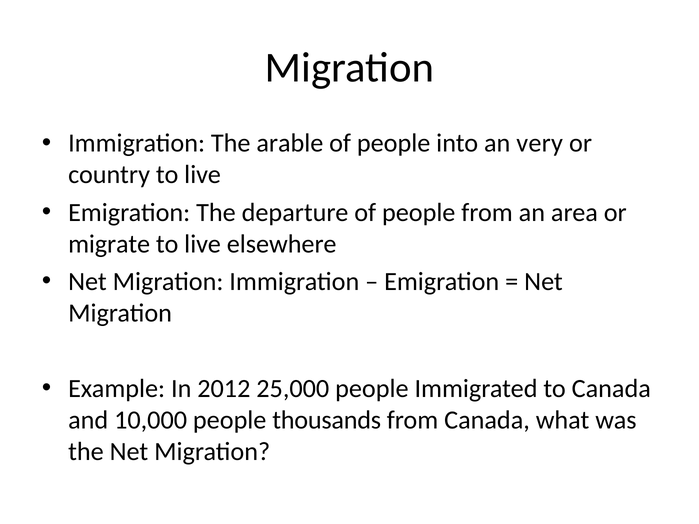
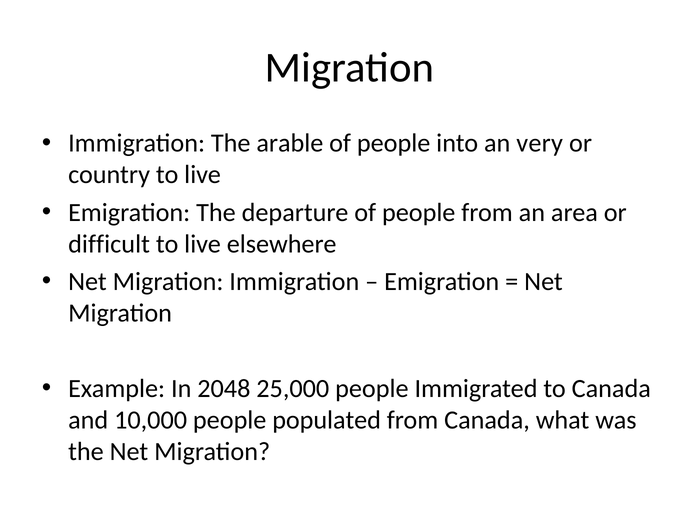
migrate: migrate -> difficult (109, 244)
2012: 2012 -> 2048 (224, 389)
thousands: thousands -> populated (327, 420)
